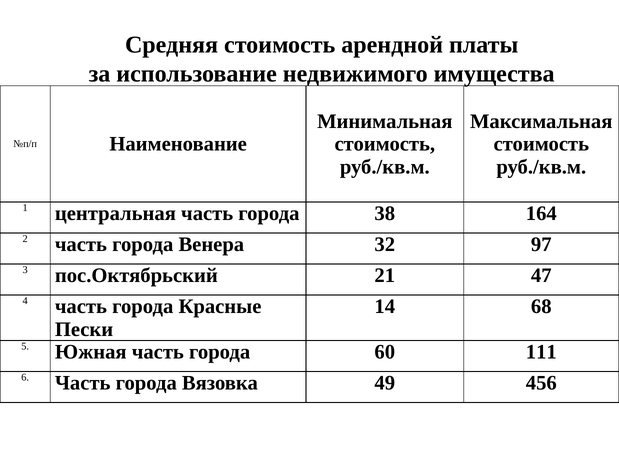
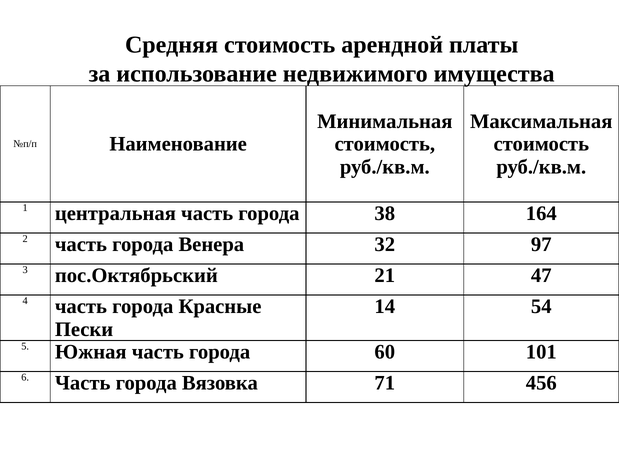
68: 68 -> 54 (541, 307)
111: 111 -> 101 (541, 352)
49: 49 -> 71 (385, 383)
